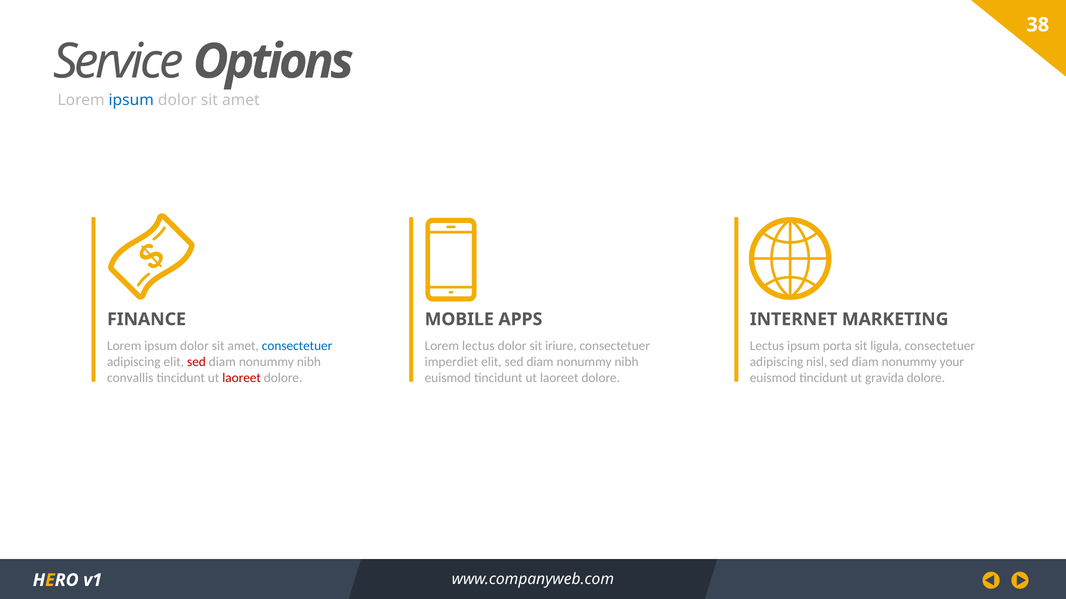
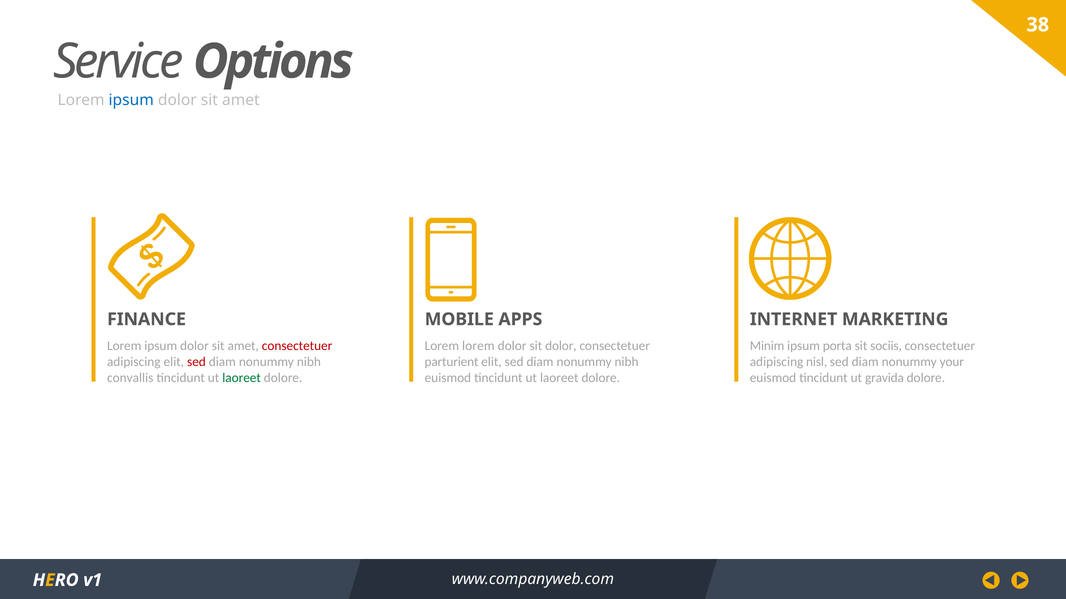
consectetuer colour: blue -> red (297, 346)
Lorem lectus: lectus -> lorem (478, 346)
sit iriure: iriure -> dolor (561, 346)
Lectus: Lectus -> Minim (767, 346)
ligula: ligula -> sociis (886, 346)
imperdiet: imperdiet -> parturient (452, 362)
laoreet colour: red -> green (242, 378)
